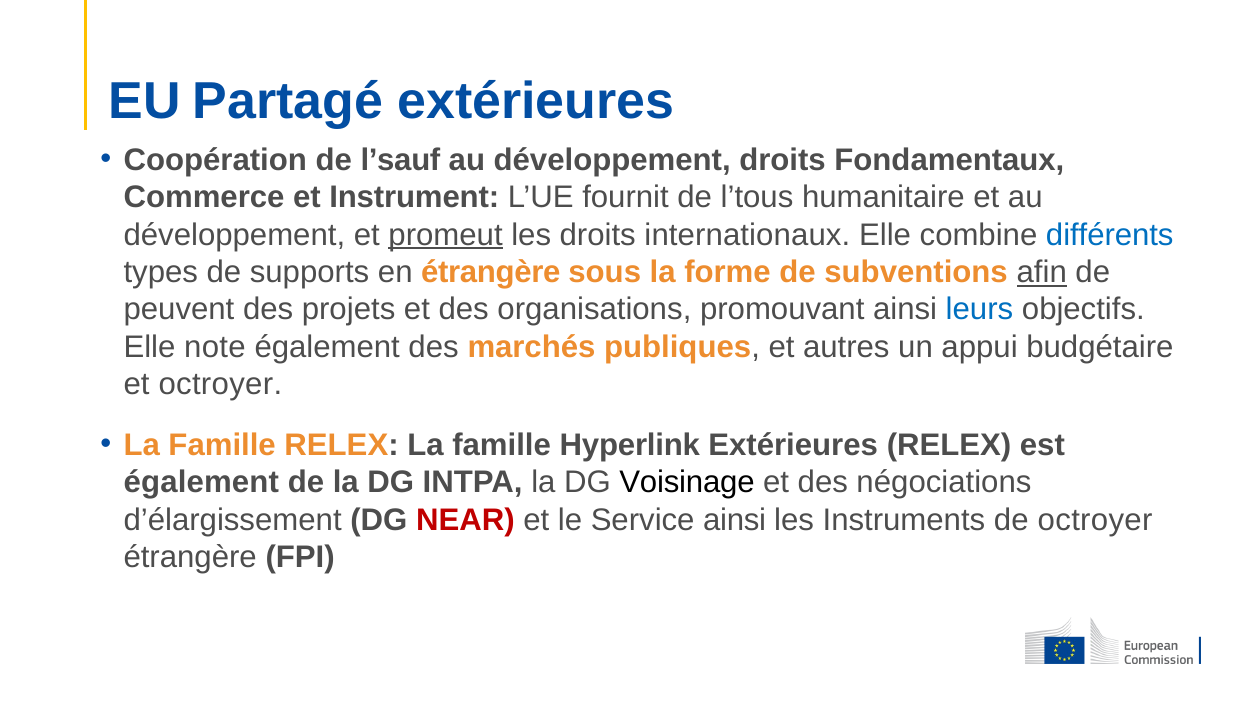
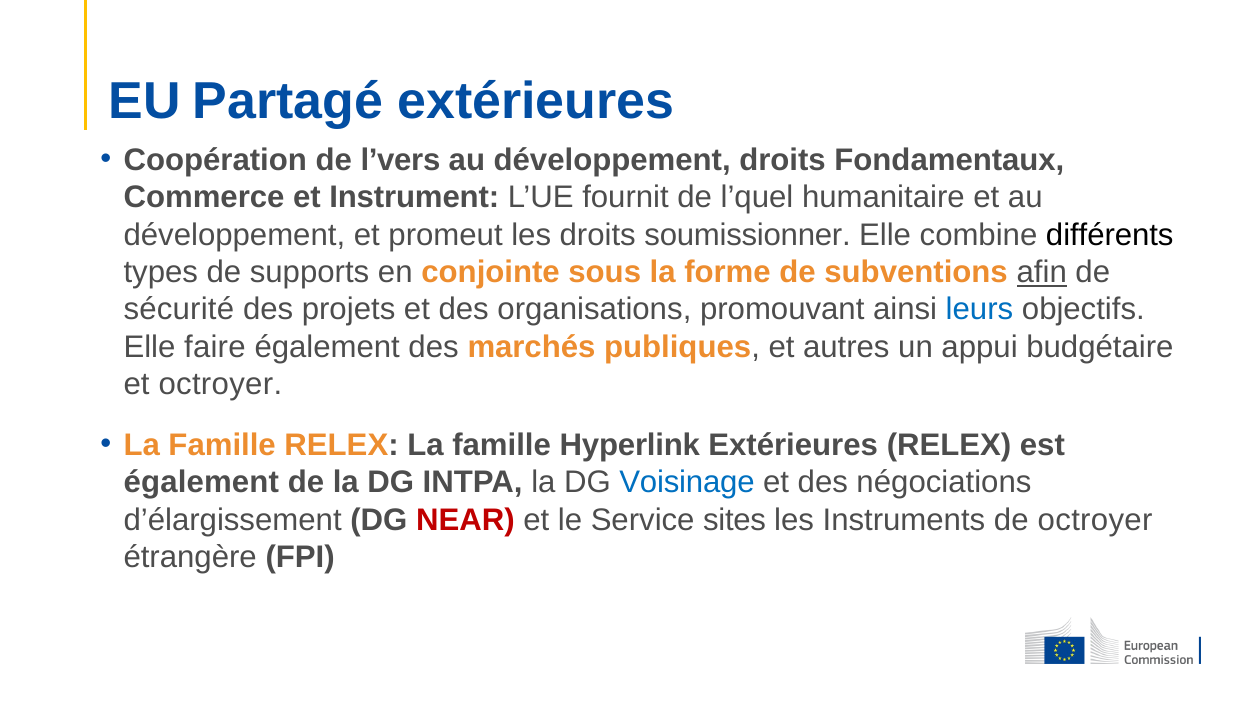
l’sauf: l’sauf -> l’vers (400, 160)
l’tous: l’tous -> l’quel (757, 197)
promeut underline: present -> none (446, 235)
internationaux: internationaux -> soumissionner (748, 235)
différents colour: blue -> black (1110, 235)
en étrangère: étrangère -> conjointe (491, 272)
peuvent: peuvent -> sécurité (179, 310)
note: note -> faire (215, 347)
Voisinage colour: black -> blue (687, 482)
Service ainsi: ainsi -> sites (735, 520)
